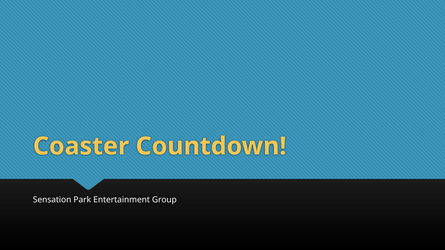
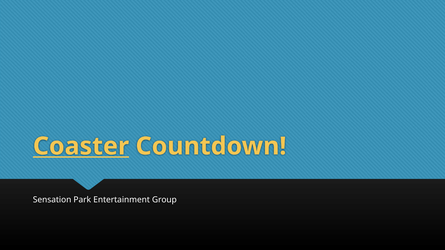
Coaster underline: none -> present (81, 146)
